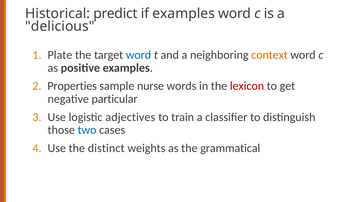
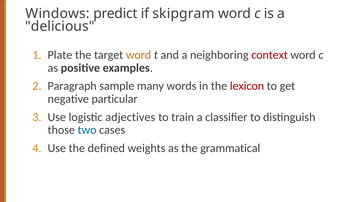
Historical: Historical -> Windows (58, 14)
if examples: examples -> skipgram (184, 14)
word colour: blue -> orange (138, 55)
context colour: orange -> red (270, 55)
Properties: Properties -> Paragraph (72, 86)
nurse: nurse -> many (150, 86)
distinct: distinct -> defined (106, 149)
